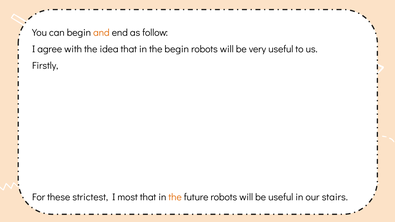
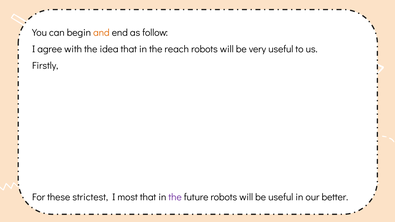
the begin: begin -> reach (177, 49)
the colour: orange -> purple (175, 197)
stairs: stairs -> better (335, 197)
